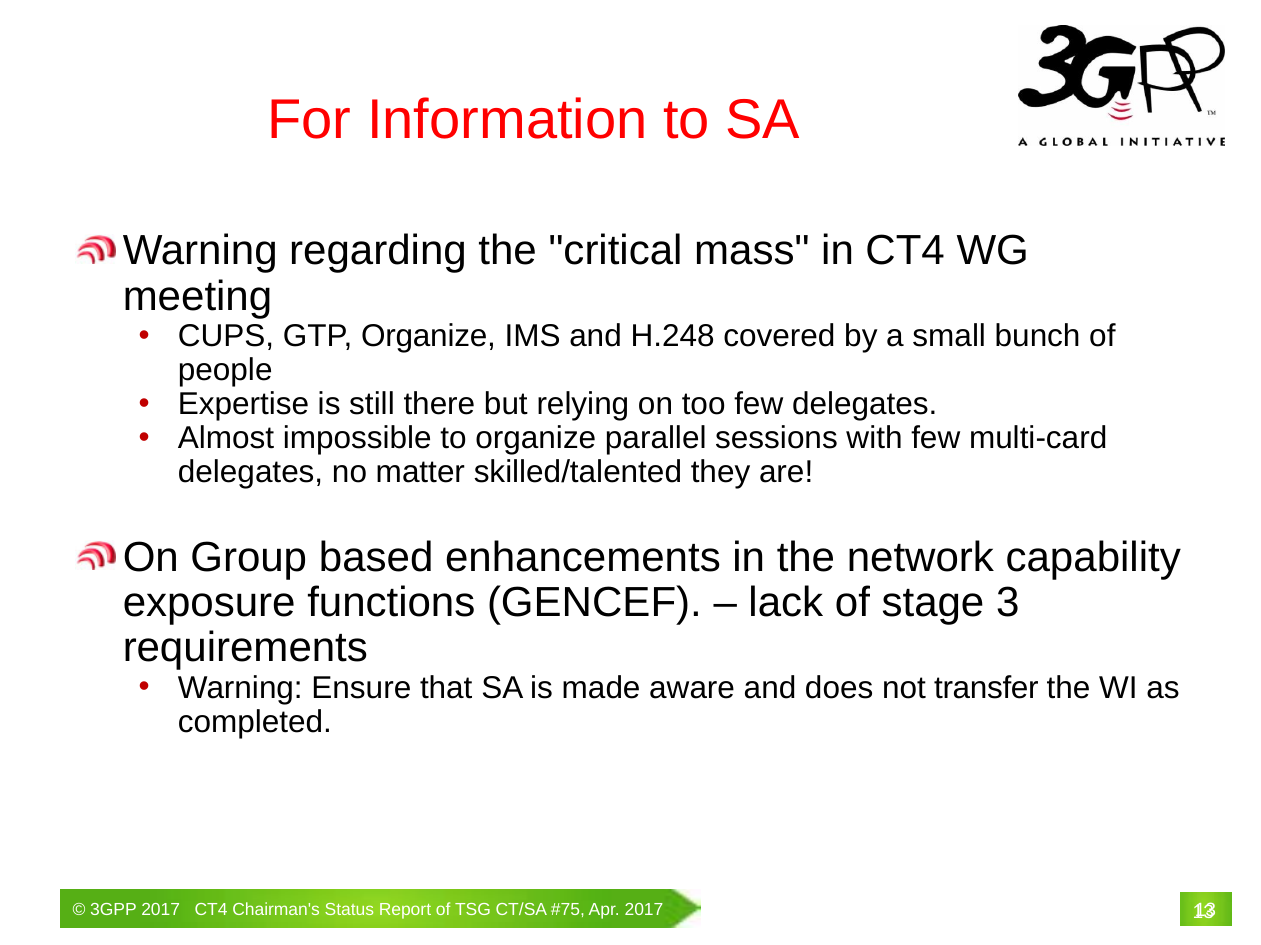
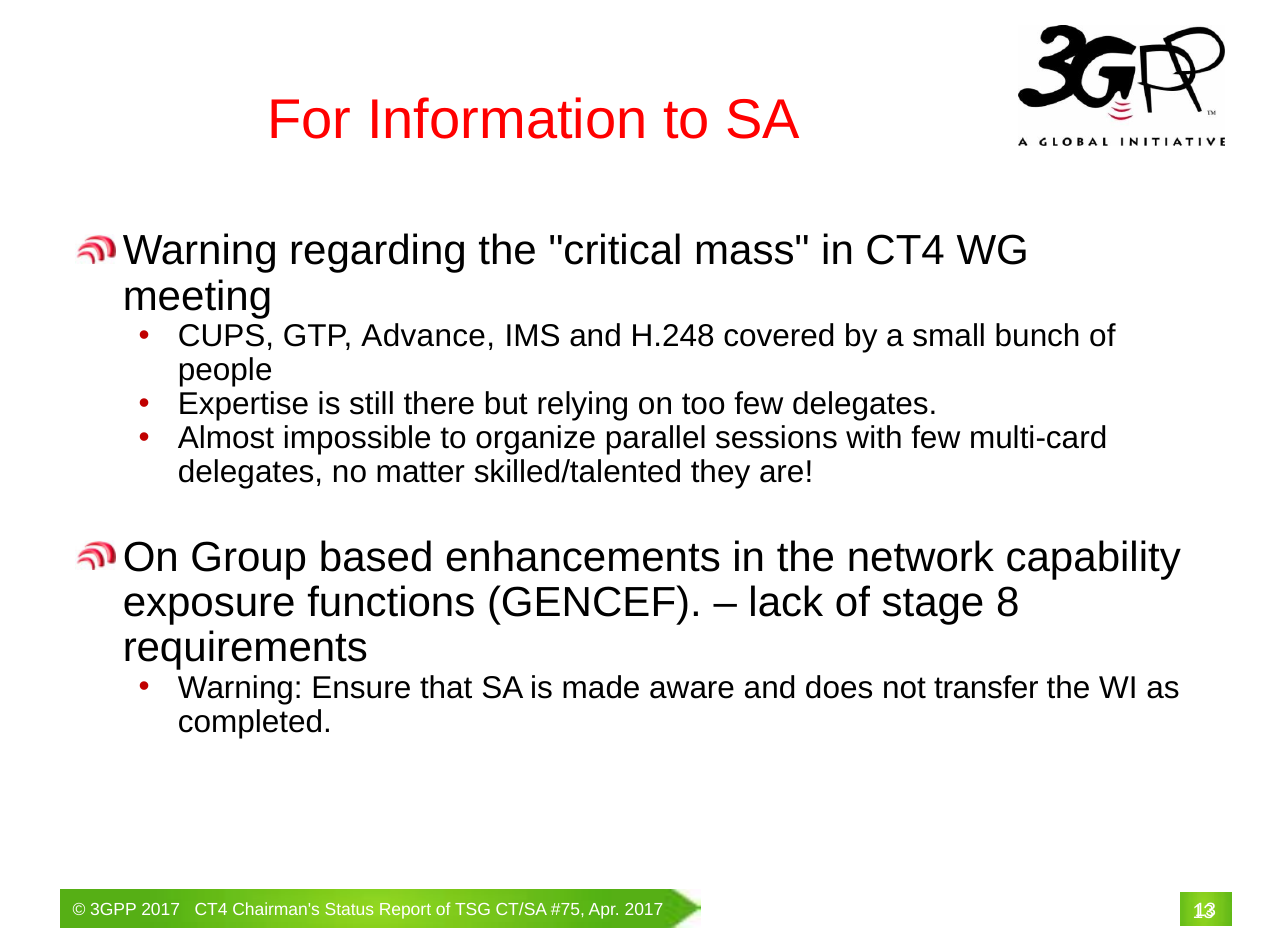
GTP Organize: Organize -> Advance (428, 336)
3: 3 -> 8 (1008, 603)
